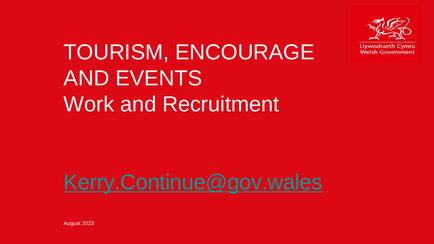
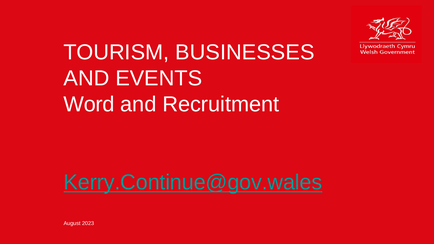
ENCOURAGE: ENCOURAGE -> BUSINESSES (245, 52)
Work: Work -> Word (89, 104)
